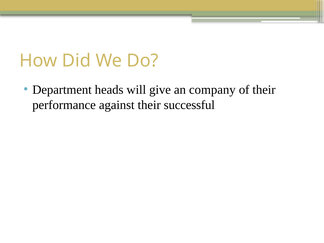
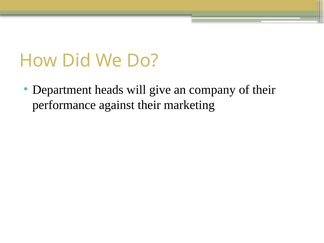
successful: successful -> marketing (189, 105)
